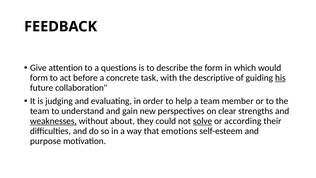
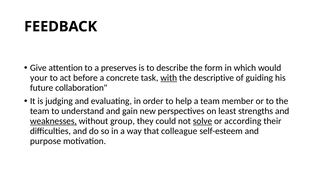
questions: questions -> preserves (119, 68)
form: form -> your (39, 78)
with underline: none -> present (169, 78)
his underline: present -> none (280, 78)
clear: clear -> least (227, 111)
about: about -> group (123, 121)
emotions: emotions -> colleague (179, 131)
